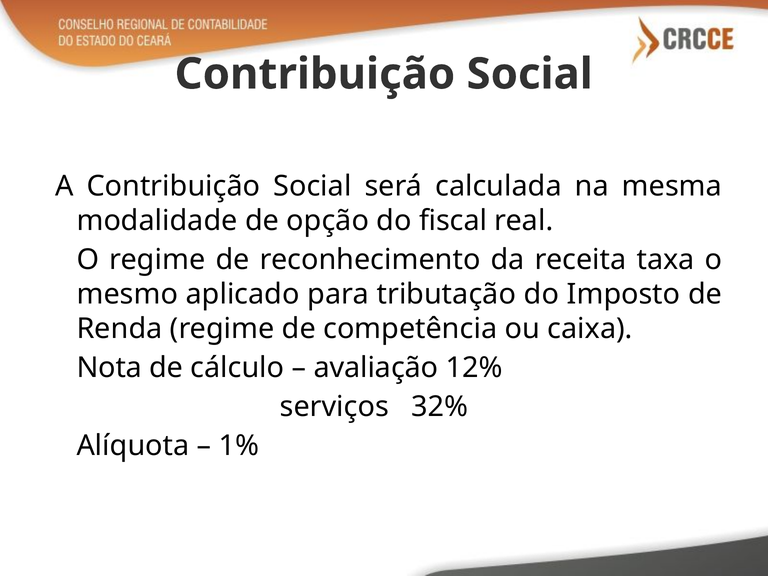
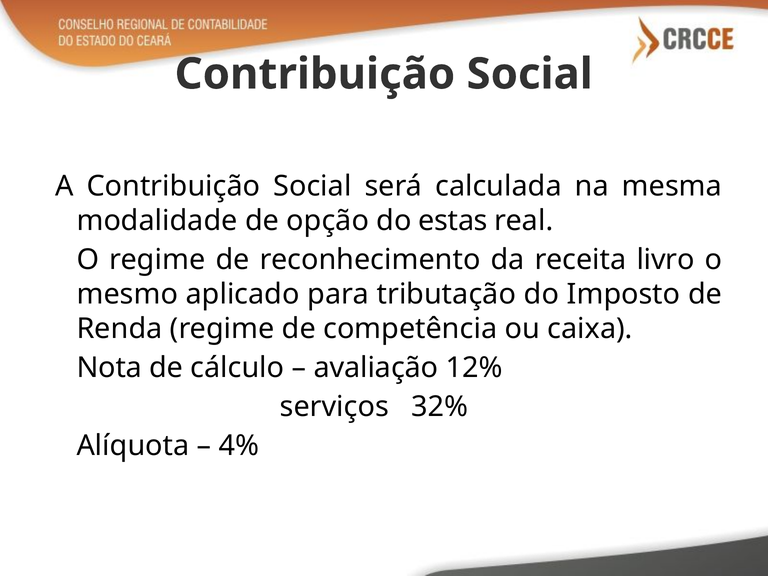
fiscal: fiscal -> estas (453, 221)
taxa: taxa -> livro (666, 260)
1%: 1% -> 4% (239, 446)
